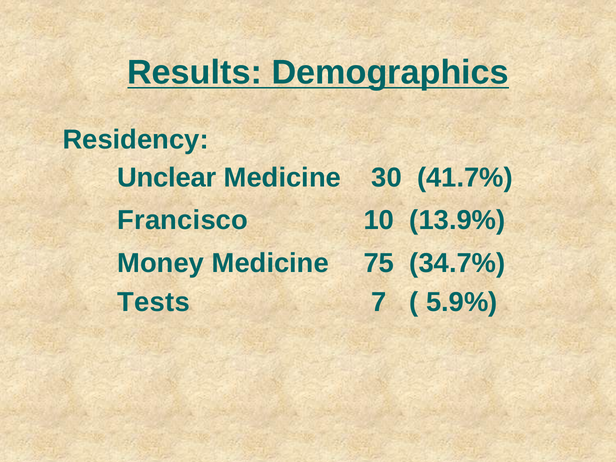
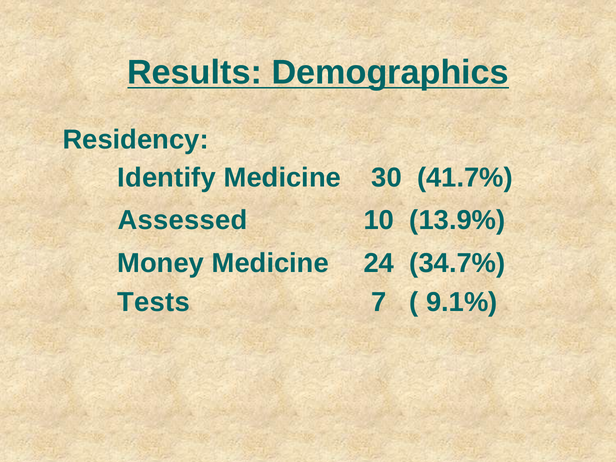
Unclear: Unclear -> Identify (167, 178)
Francisco: Francisco -> Assessed (183, 220)
75: 75 -> 24 (379, 263)
5.9%: 5.9% -> 9.1% (462, 302)
